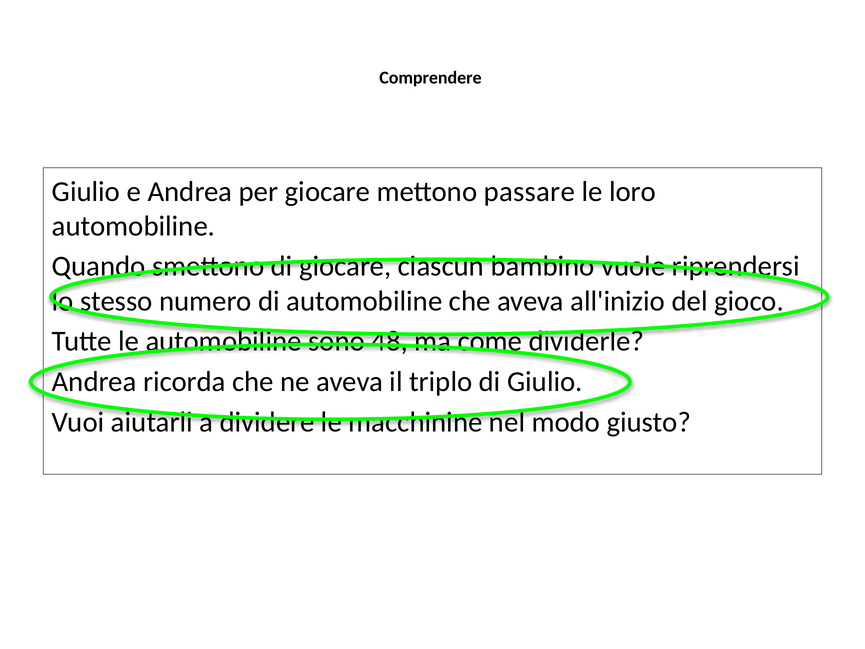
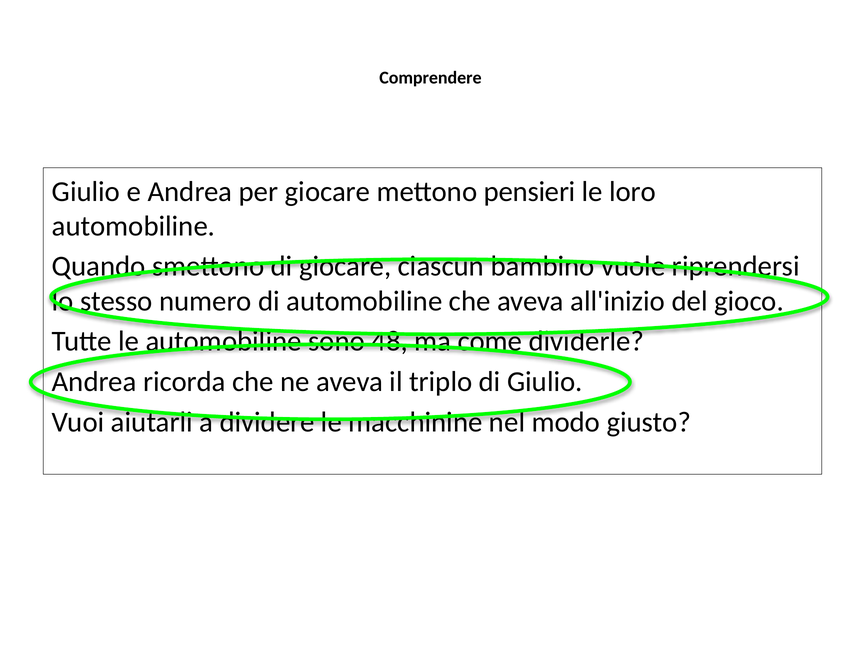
passare: passare -> pensieri (530, 191)
